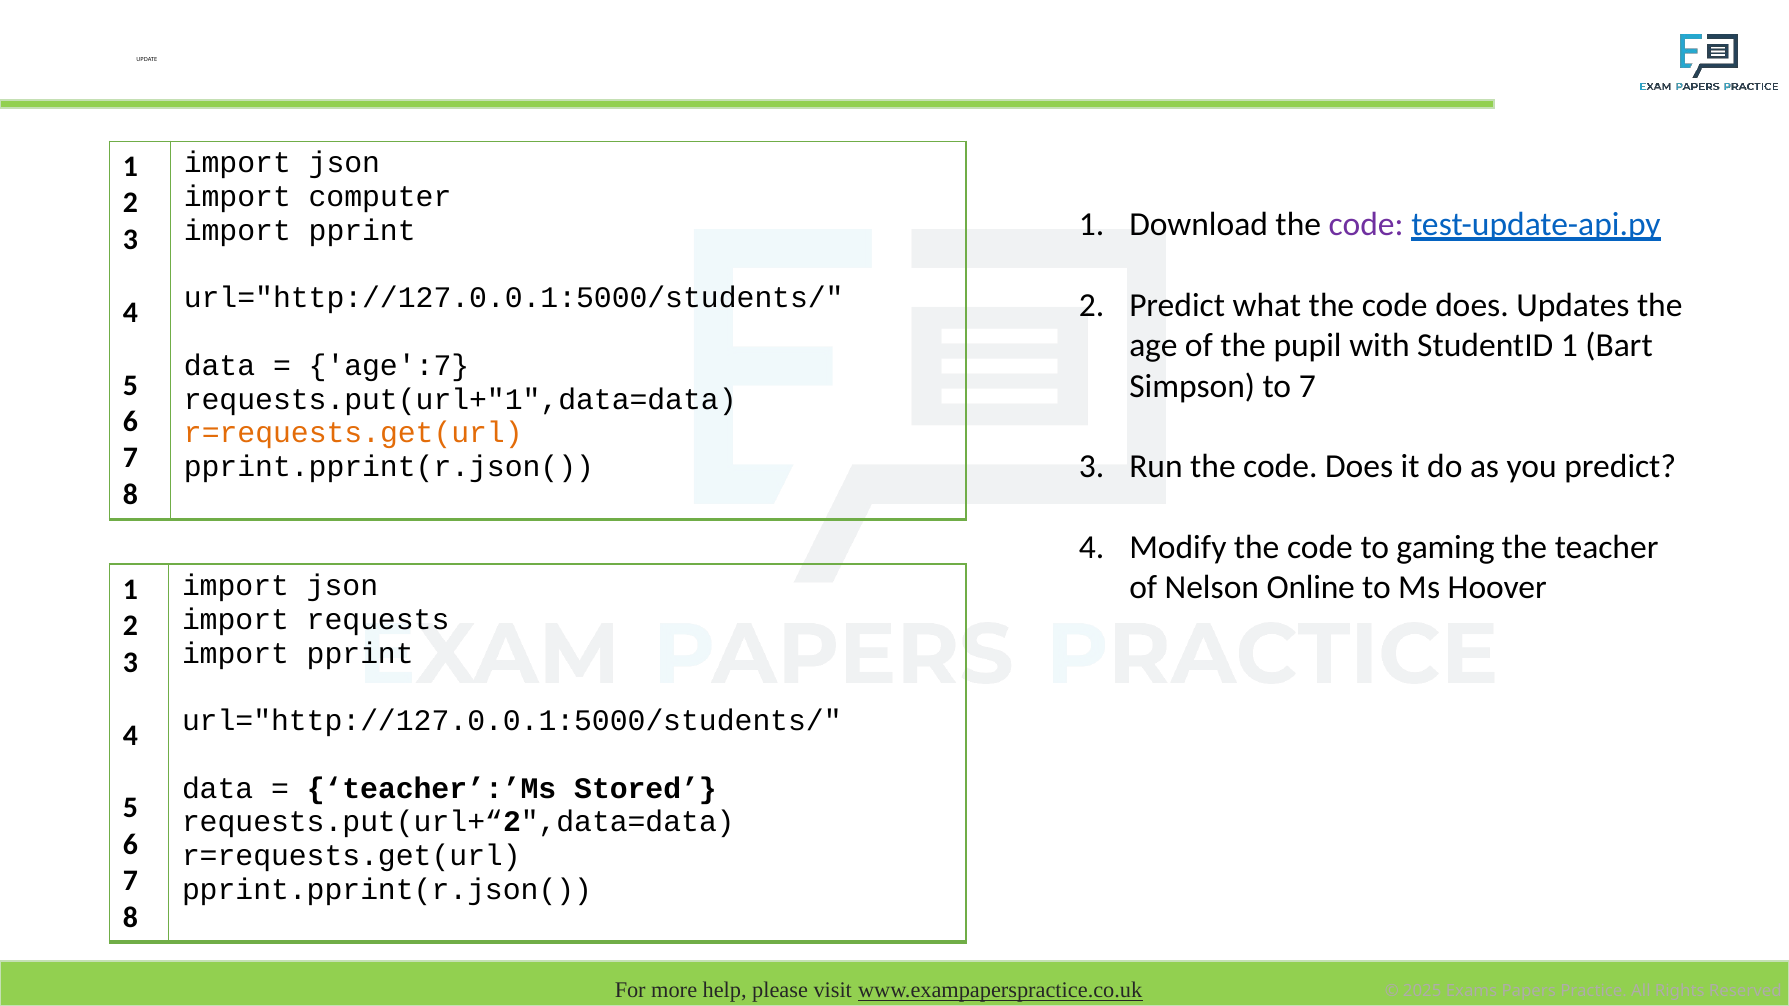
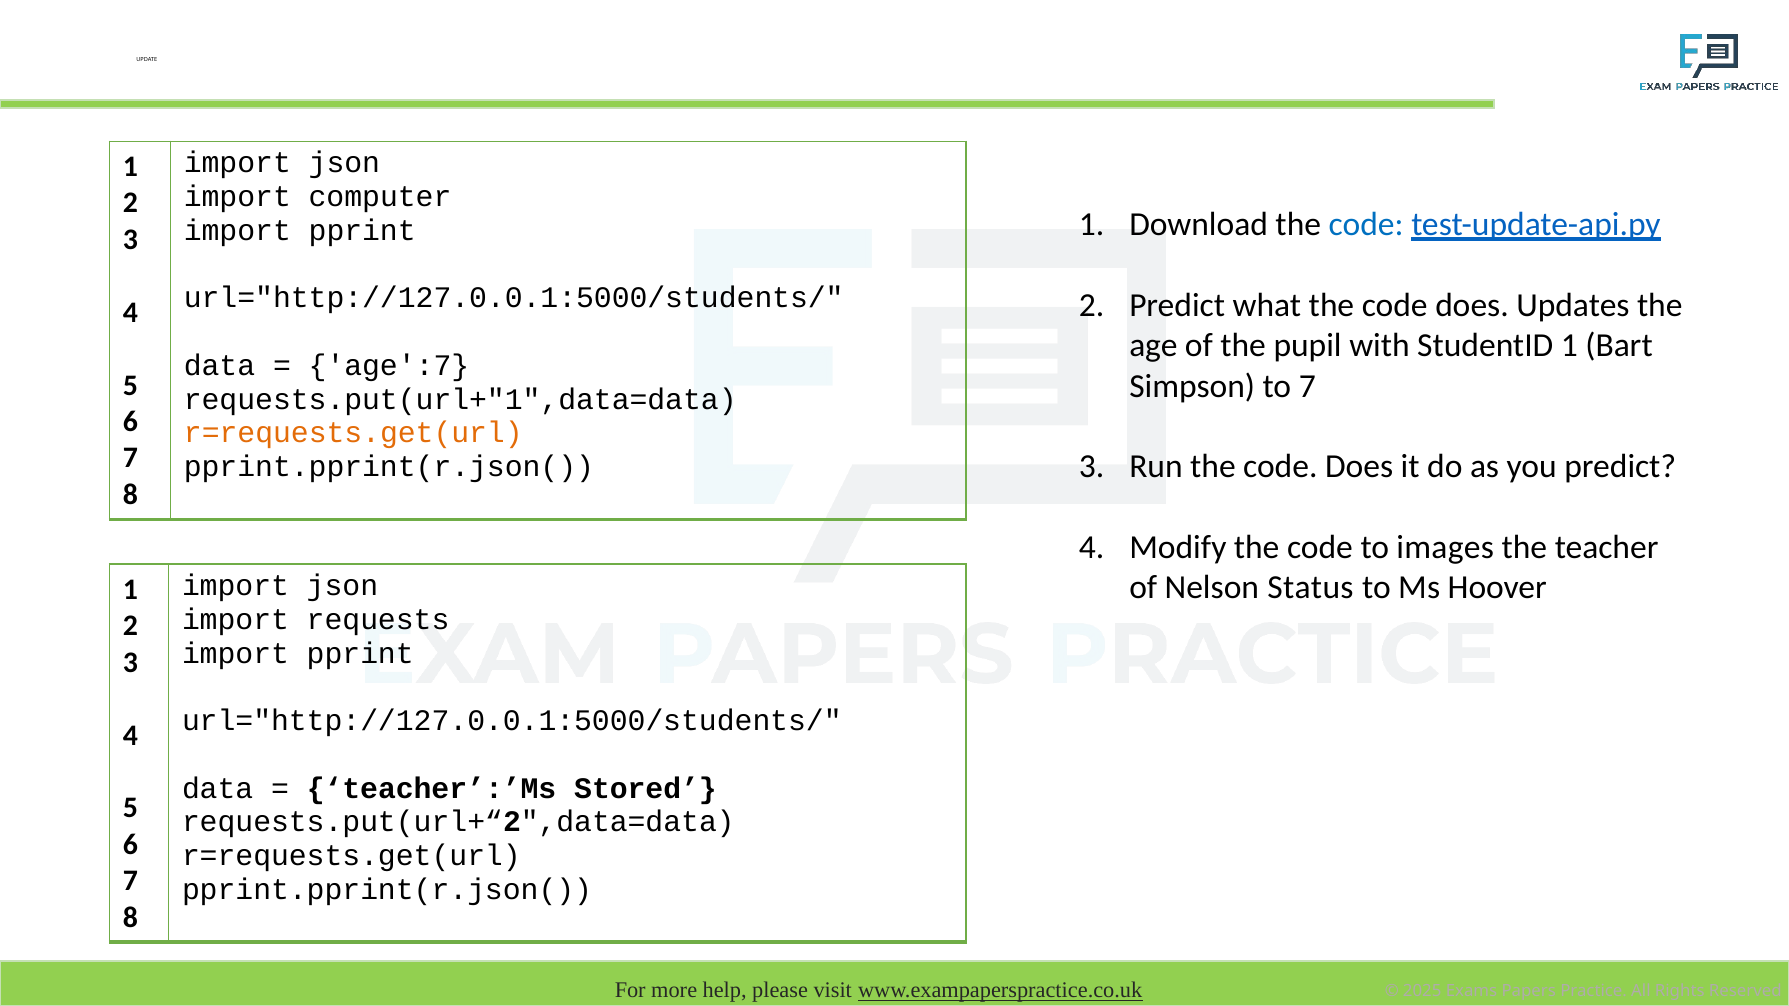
code colour: purple -> blue (1366, 225)
gaming: gaming -> images (1445, 547)
Online: Online -> Status (1310, 588)
